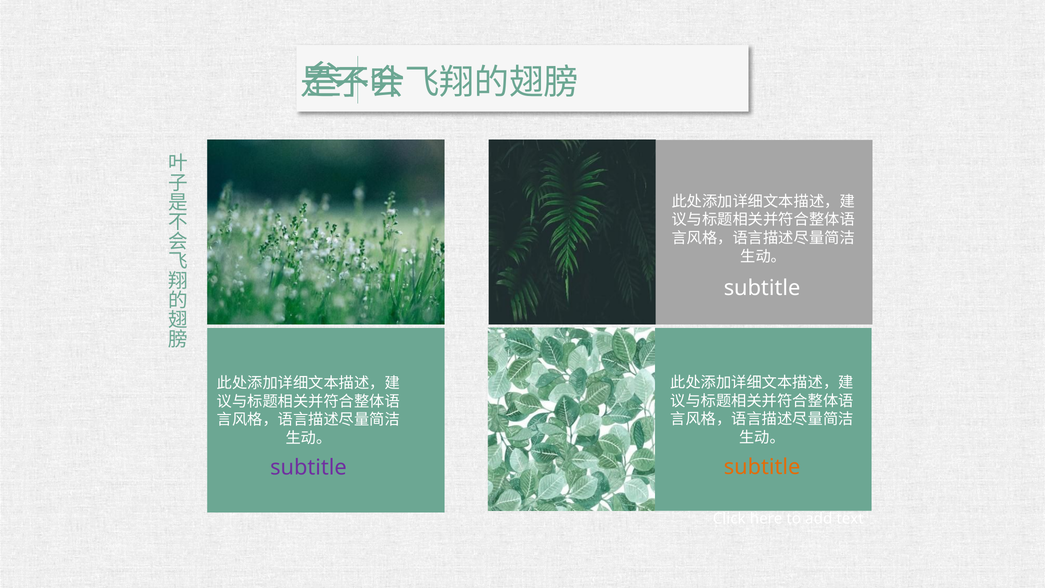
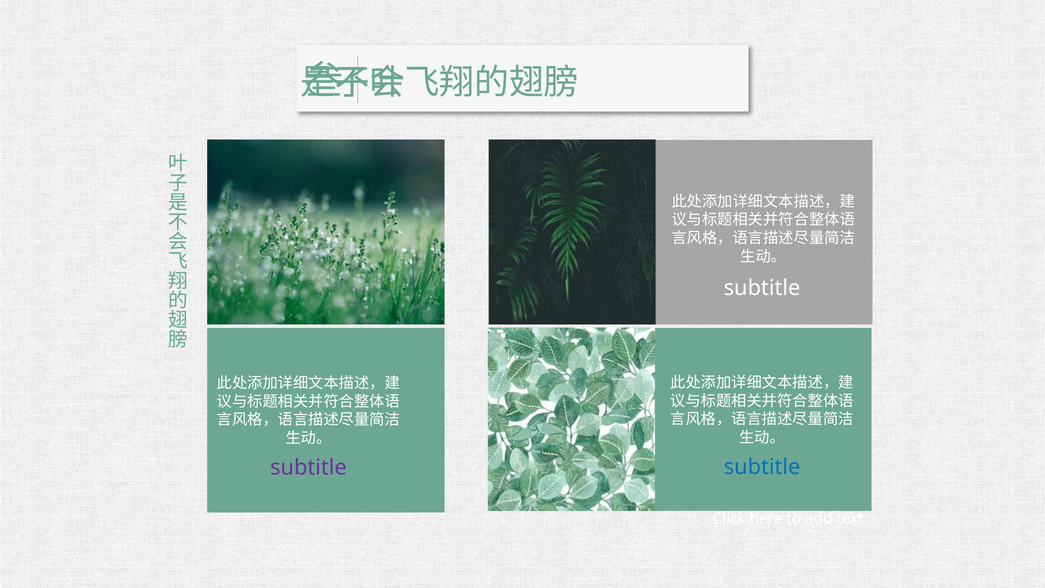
subtitle colour: orange -> blue (762, 467)
